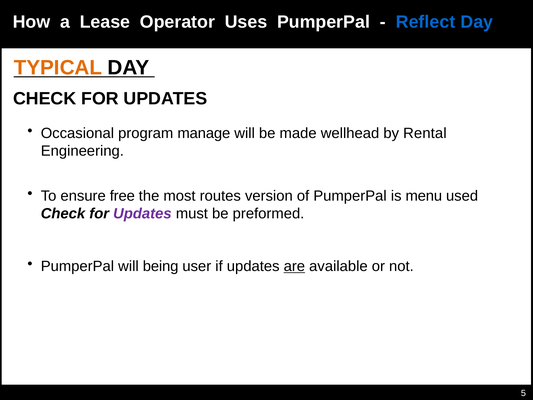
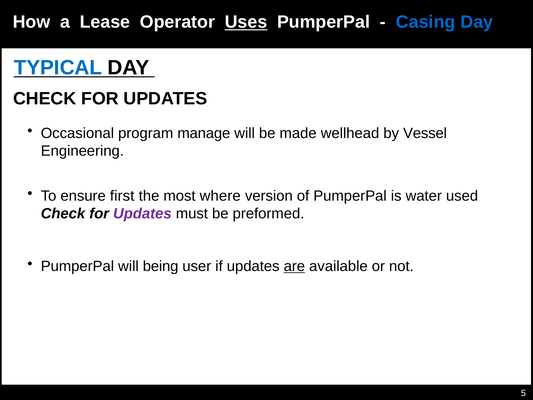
Uses underline: none -> present (246, 22)
Reflect: Reflect -> Casing (426, 22)
TYPICAL colour: orange -> blue (58, 68)
Rental: Rental -> Vessel (425, 133)
free: free -> first (122, 196)
routes: routes -> where (220, 196)
menu: menu -> water (424, 196)
